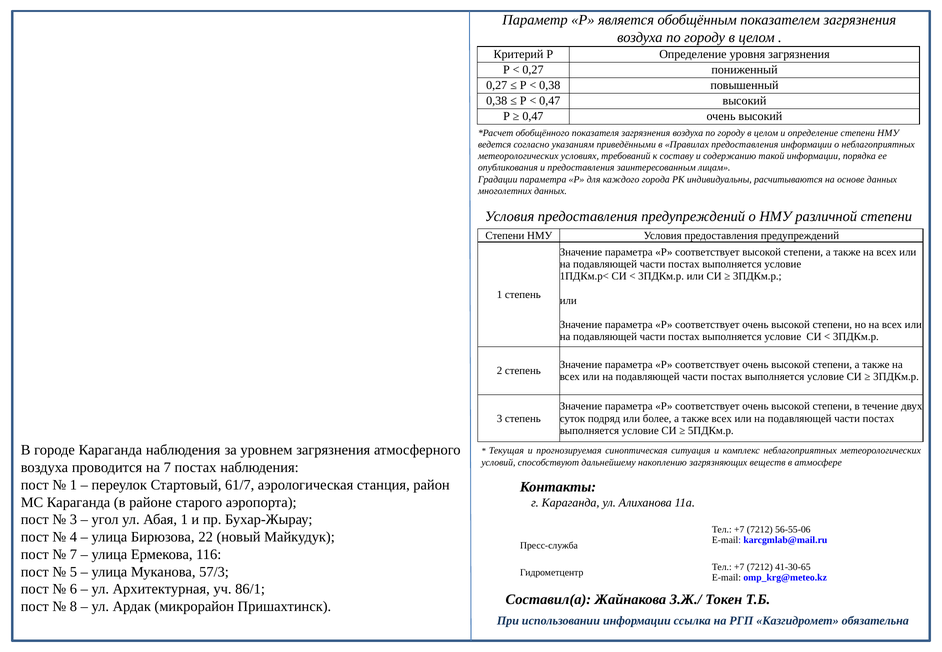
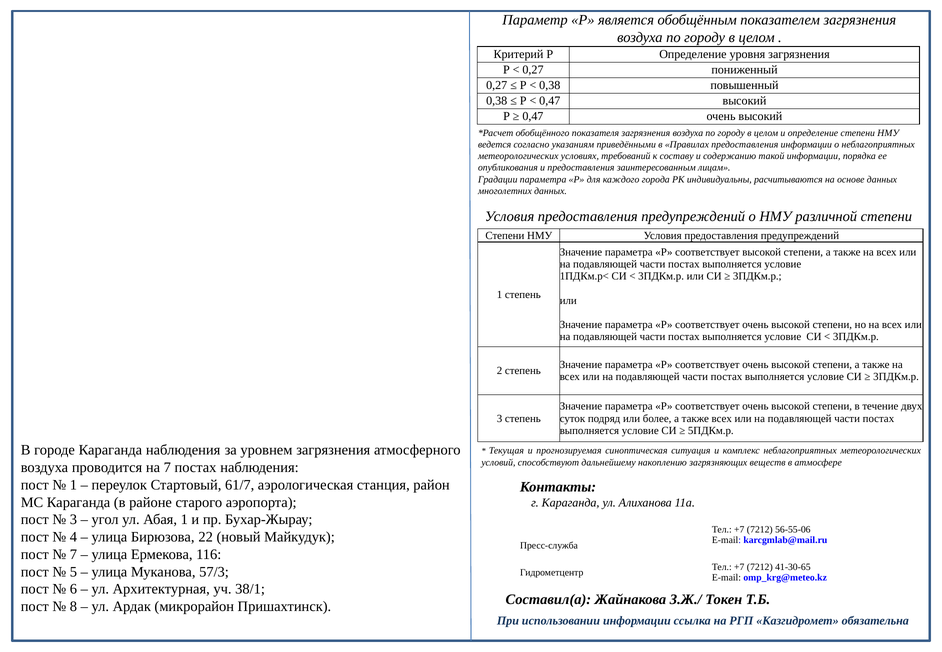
86/1: 86/1 -> 38/1 (250, 589)
